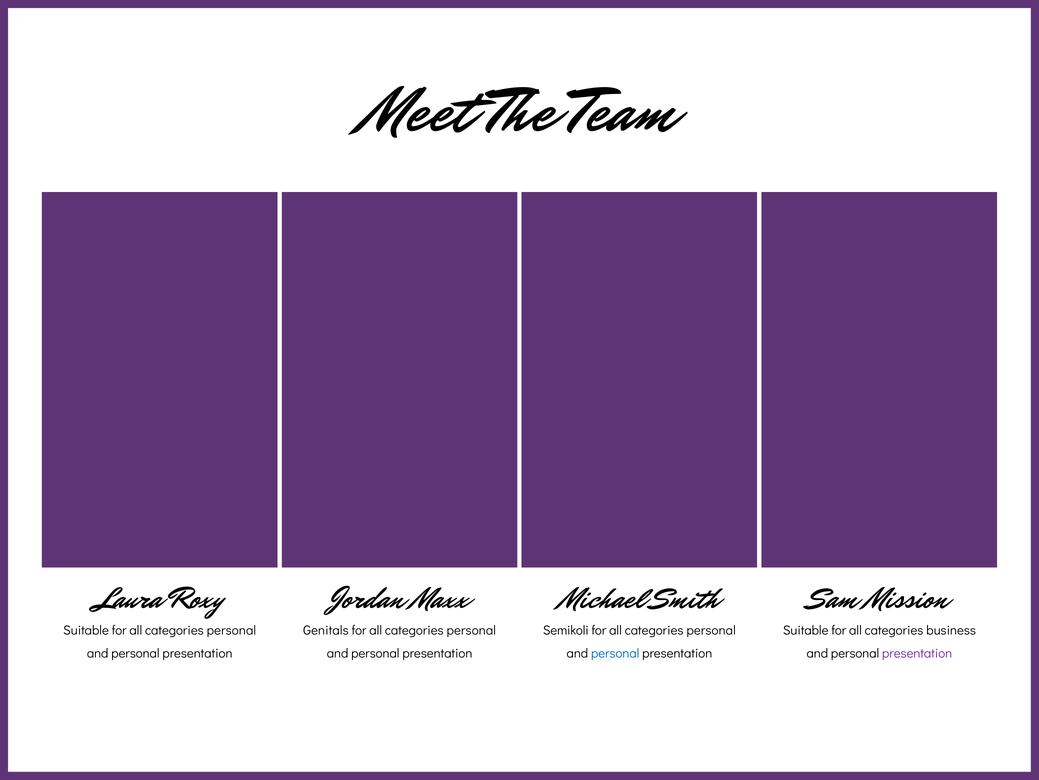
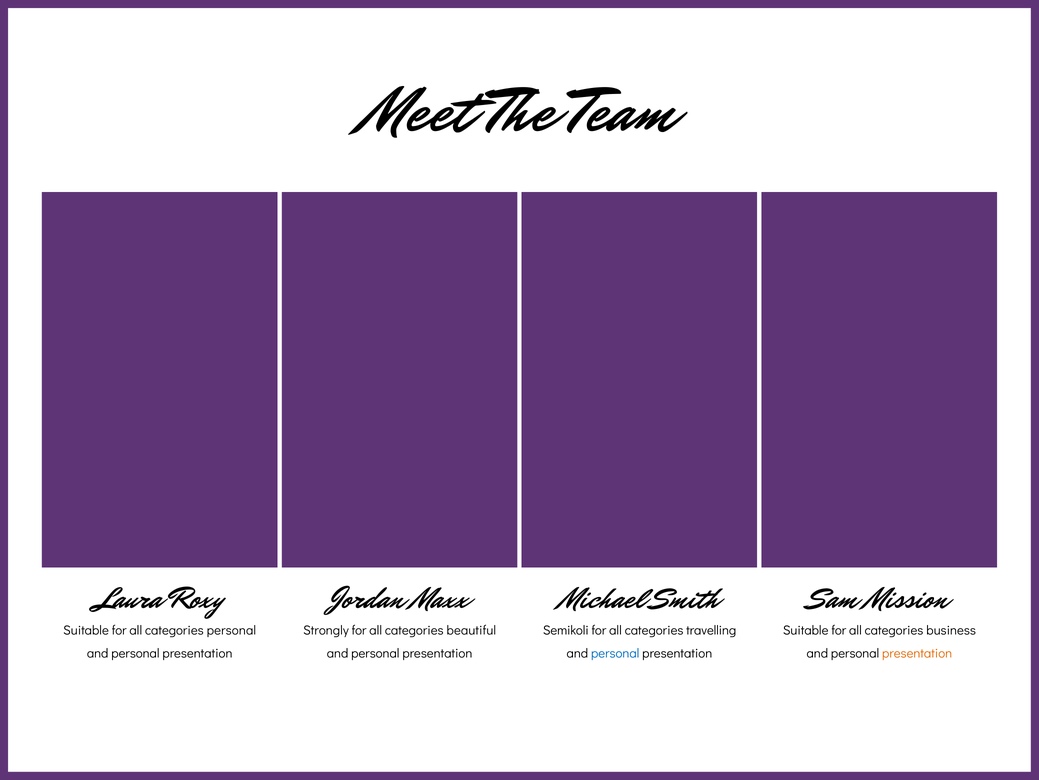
Genitals: Genitals -> Strongly (326, 630)
personal: personal -> beautiful (471, 630)
personal: personal -> travelling (711, 630)
presentation colour: purple -> orange (917, 653)
